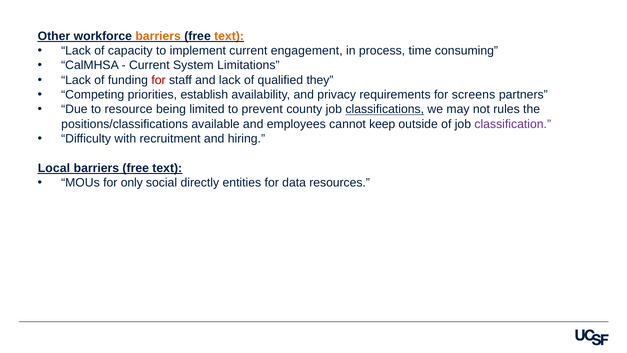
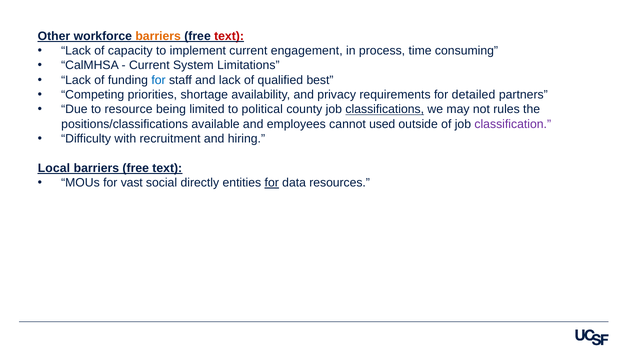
text colour: orange -> red (229, 36)
for colour: red -> blue (158, 80)
they: they -> best (320, 80)
establish: establish -> shortage (204, 95)
screens: screens -> detailed (474, 95)
prevent: prevent -> political (262, 109)
keep: keep -> used (382, 124)
only: only -> vast (132, 183)
for underline: none -> present (272, 183)
